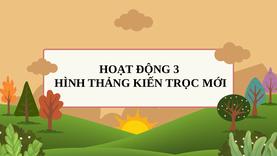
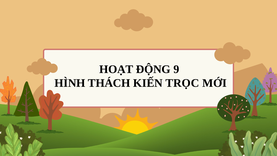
3: 3 -> 9 (176, 69)
THẢNG: THẢNG -> THÁCH (109, 83)
